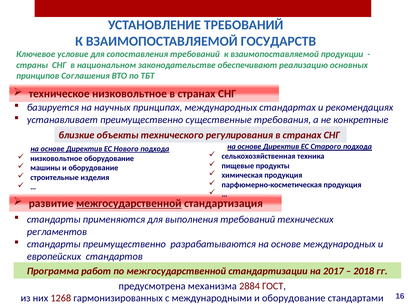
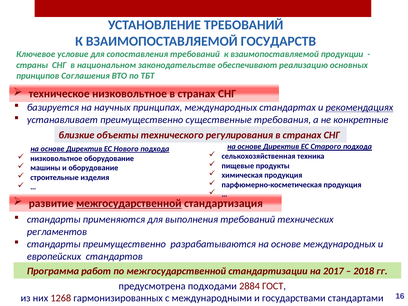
рекомендациях underline: none -> present (359, 107)
механизма: механизма -> подходами (212, 286)
международными и оборудование: оборудование -> государствами (294, 298)
